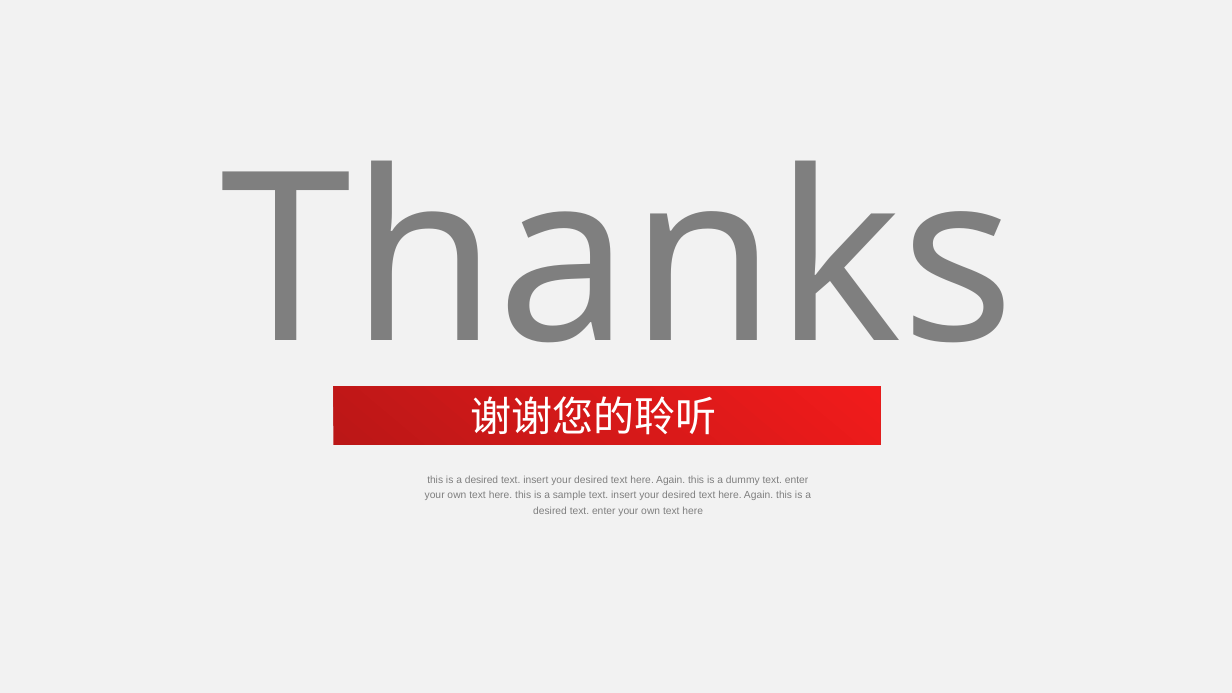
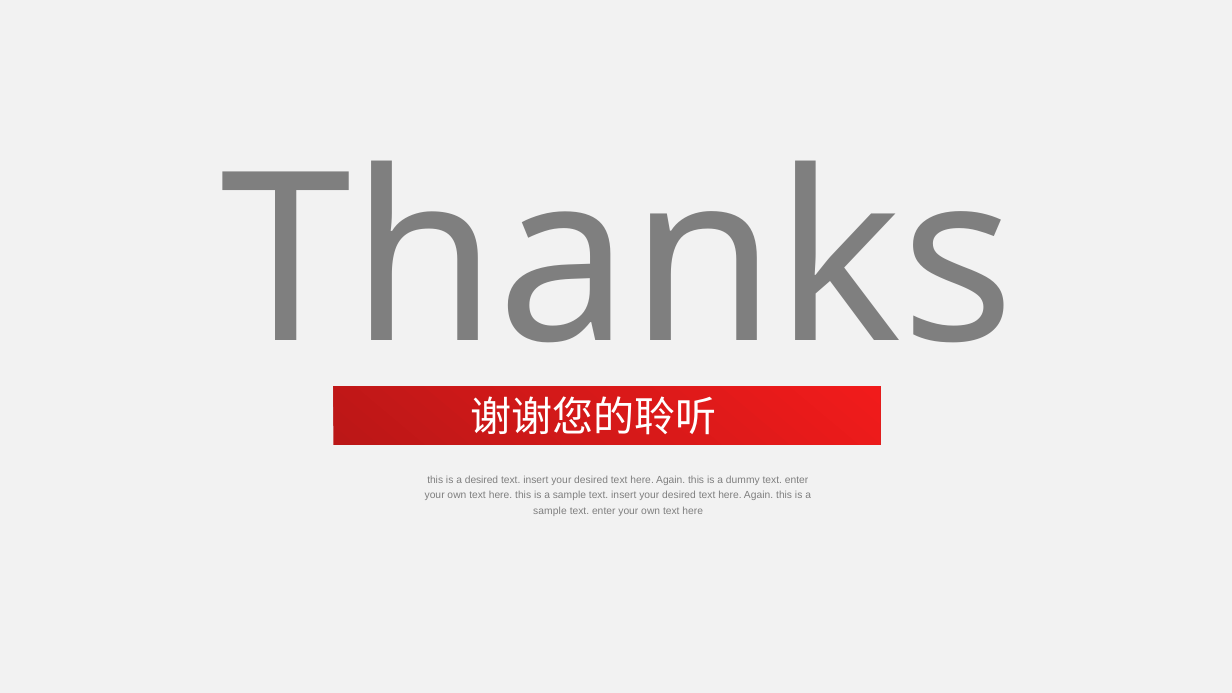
desired: desired -> sample (550, 511)
